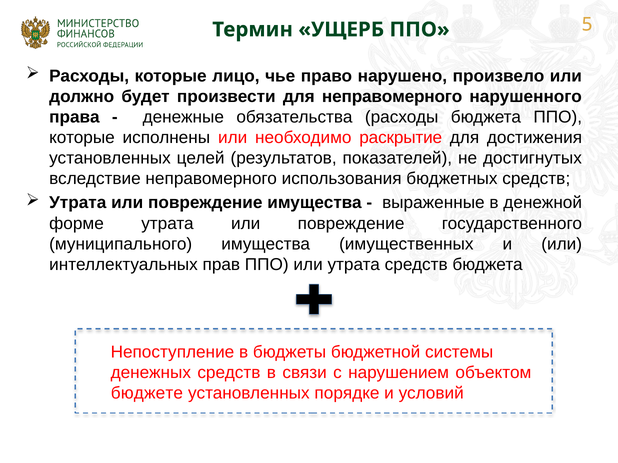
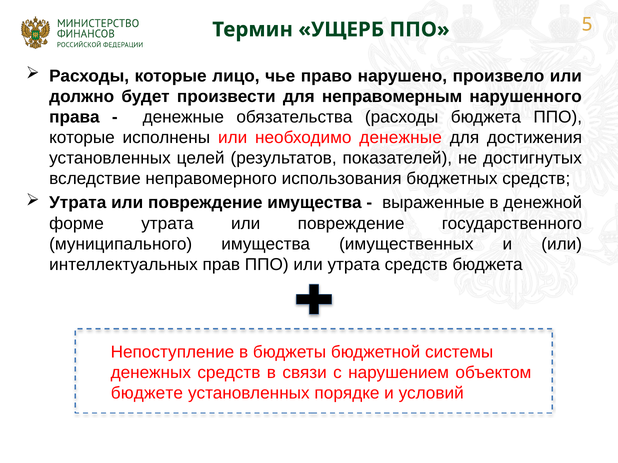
для неправомерного: неправомерного -> неправомерным (392, 97)
необходимо раскрытие: раскрытие -> денежные (401, 138)
